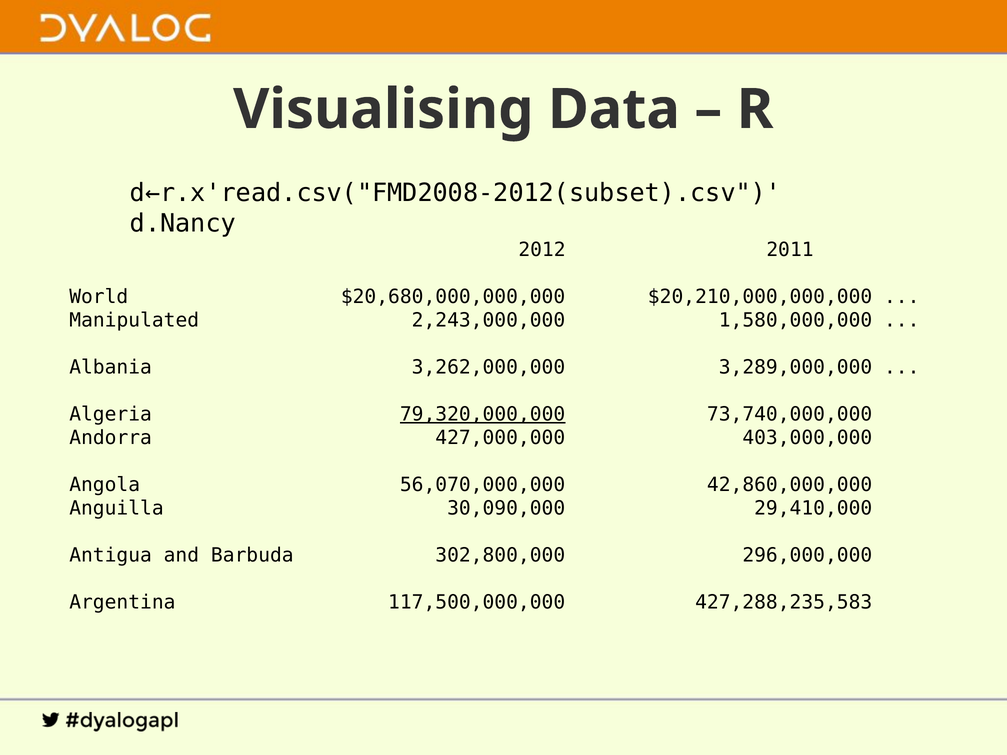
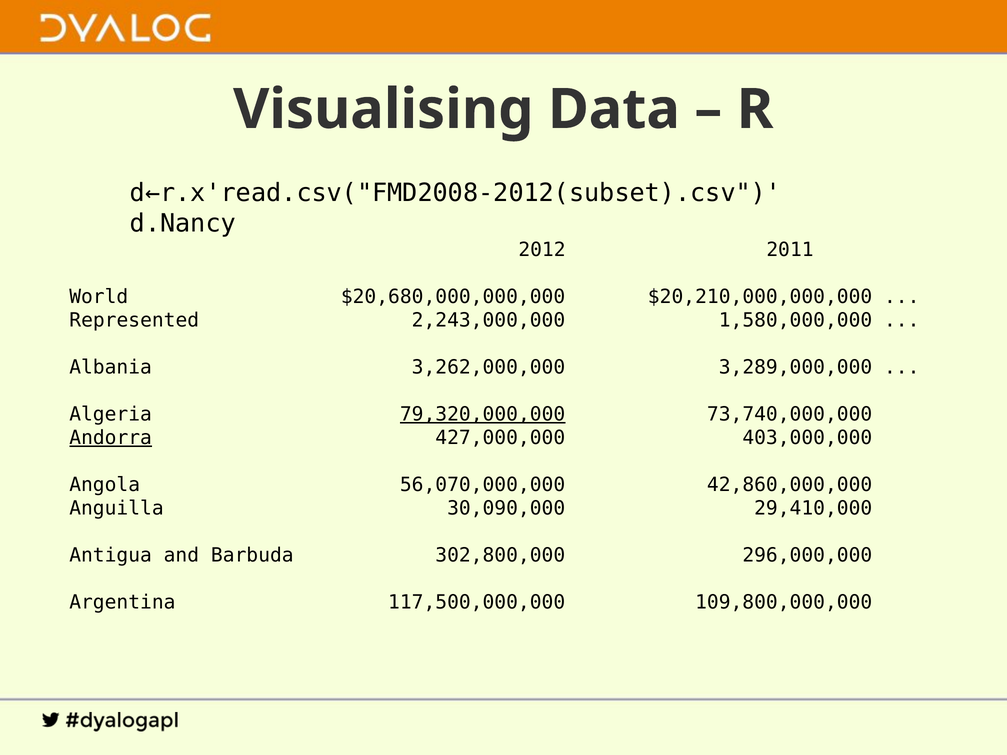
Manipulated: Manipulated -> Represented (134, 320)
Andorra underline: none -> present (111, 438)
427,288,235,583: 427,288,235,583 -> 109,800,000,000 (784, 603)
